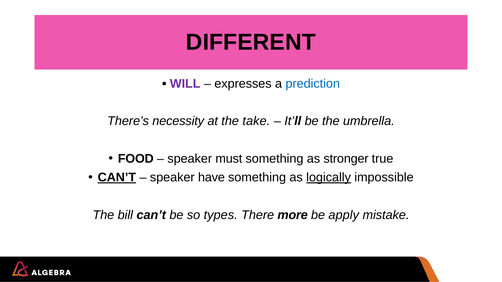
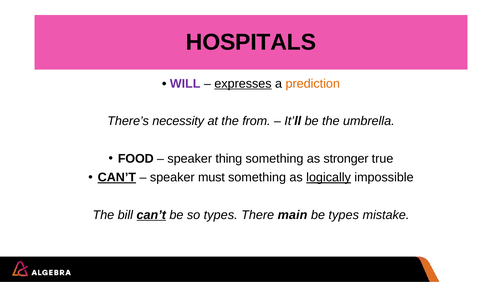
DIFFERENT: DIFFERENT -> HOSPITALS (251, 42)
expresses underline: none -> present (243, 84)
prediction colour: blue -> orange (313, 84)
take: take -> from (256, 121)
must: must -> thing (229, 159)
have: have -> must (211, 178)
can’t underline: none -> present (151, 215)
more: more -> main (293, 215)
be apply: apply -> types (344, 215)
